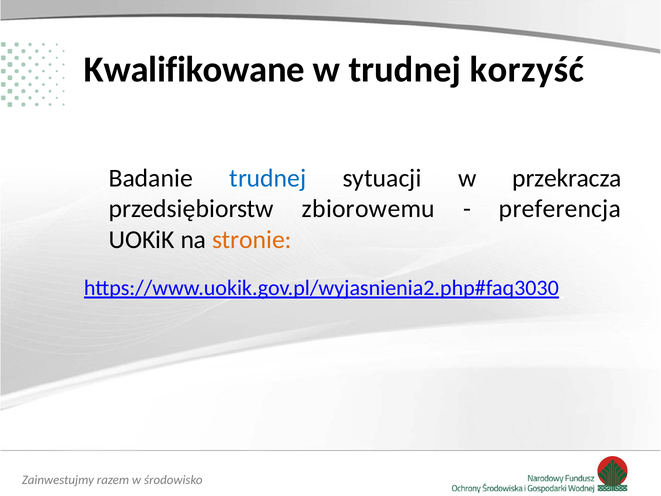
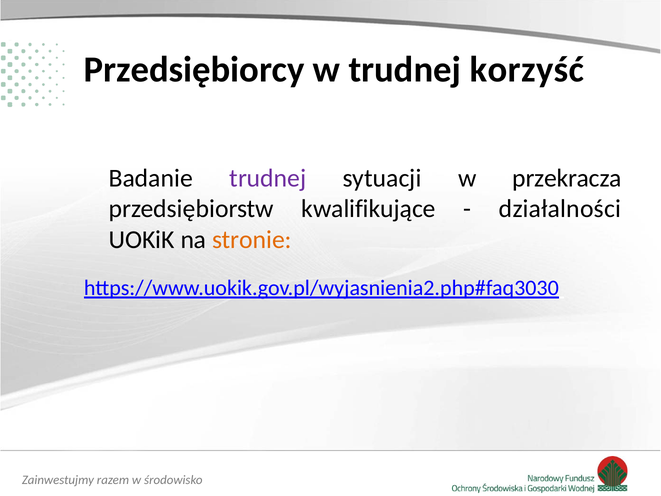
Kwalifikowane: Kwalifikowane -> Przedsiębiorcy (194, 70)
trudnej colour: blue -> purple (268, 178)
zbiorowemu: zbiorowemu -> kwalifikujące (369, 209)
preferencja: preferencja -> działalności (560, 209)
